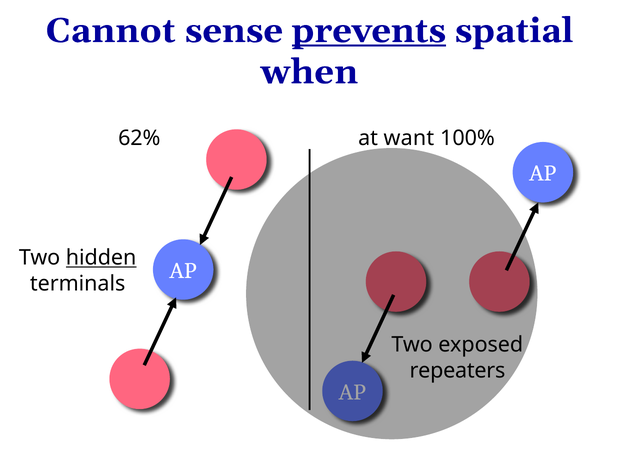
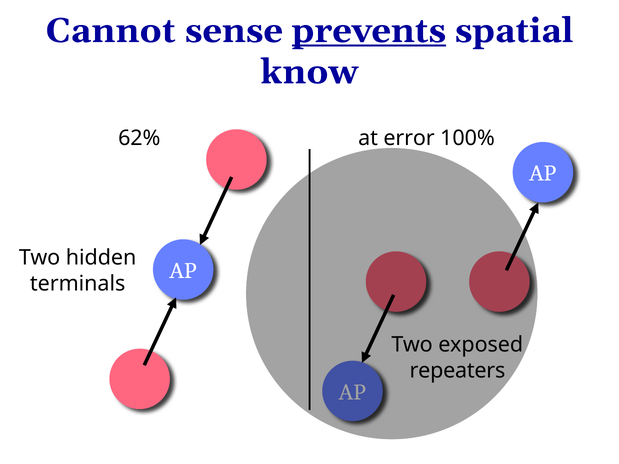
when: when -> know (309, 72)
want: want -> error (409, 138)
hidden underline: present -> none (101, 258)
